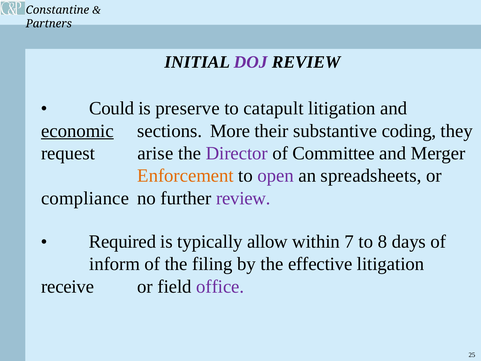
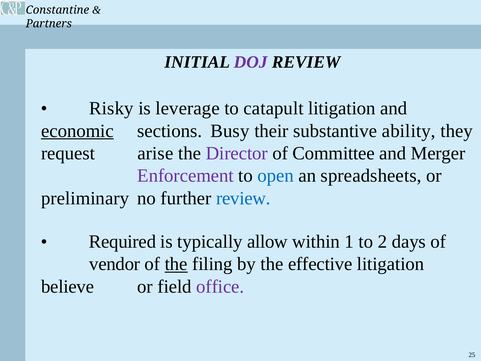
Could: Could -> Risky (111, 108)
preserve: preserve -> leverage (188, 108)
More: More -> Busy (230, 131)
coding: coding -> ability (409, 131)
Enforcement colour: orange -> purple (185, 176)
open colour: purple -> blue (276, 176)
compliance: compliance -> preliminary (85, 198)
review colour: purple -> blue (243, 198)
7: 7 -> 1 (349, 241)
8: 8 -> 2 (382, 241)
inform: inform -> vendor (115, 264)
the underline: none -> present (176, 264)
receive: receive -> believe (68, 286)
